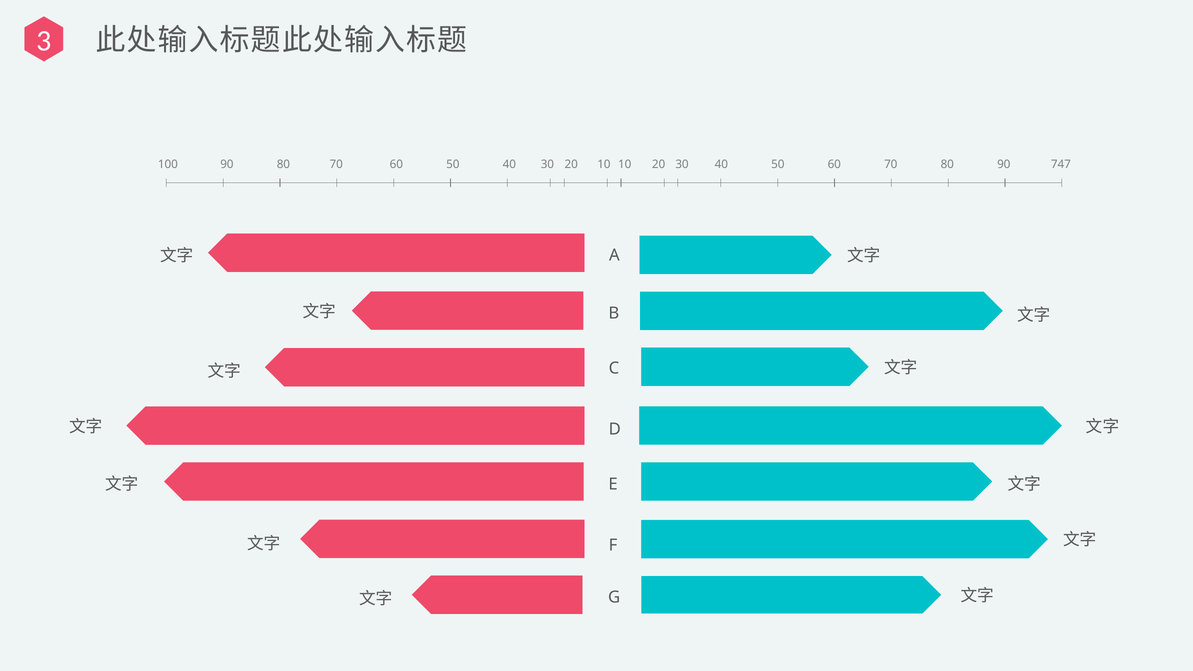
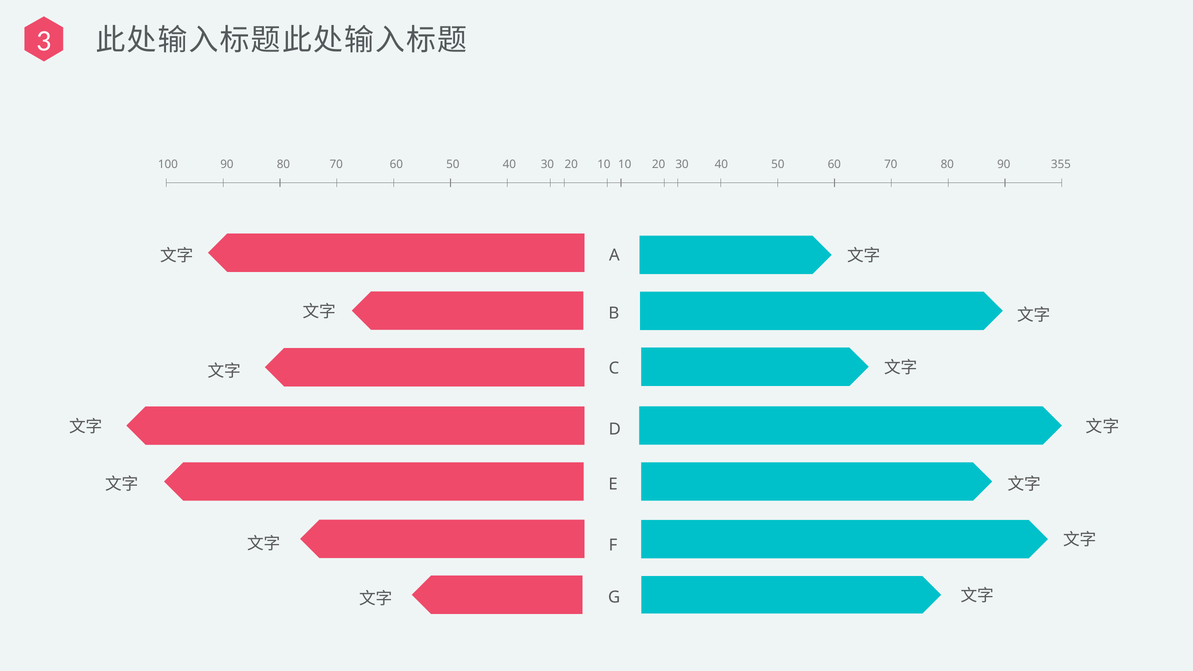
747: 747 -> 355 (1061, 164)
